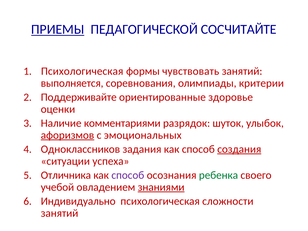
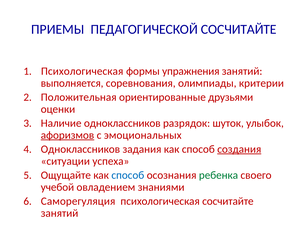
ПРИЕМЫ underline: present -> none (58, 29)
чувствовать: чувствовать -> упражнения (191, 71)
Поддерживайте: Поддерживайте -> Положительная (79, 97)
здоровье: здоровье -> друзьями (231, 97)
Наличие комментариями: комментариями -> одноклассников (122, 123)
Отличника: Отличника -> Ощущайте (66, 175)
способ colour: purple -> blue (128, 175)
знаниями underline: present -> none (161, 187)
Индивидуально: Индивидуально -> Саморегуляция (78, 201)
психологическая сложности: сложности -> сосчитайте (228, 201)
